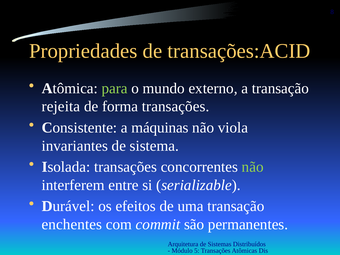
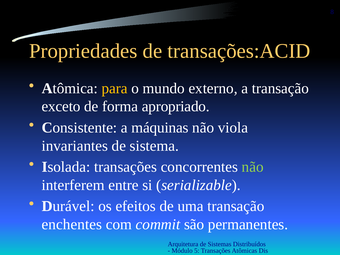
para colour: light green -> yellow (115, 88)
rejeita: rejeita -> exceto (61, 106)
forma transações: transações -> apropriado (176, 106)
